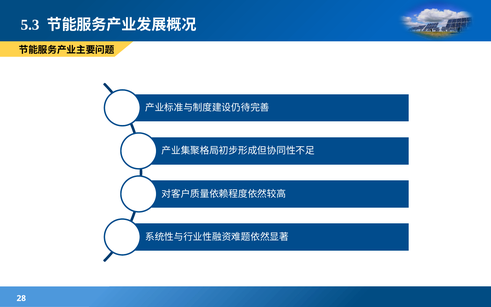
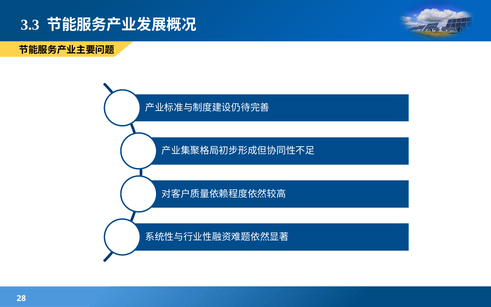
5.3: 5.3 -> 3.3 (30, 25)
